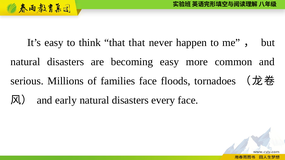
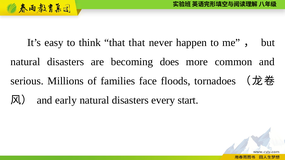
becoming easy: easy -> does (170, 62)
every face: face -> start (188, 100)
